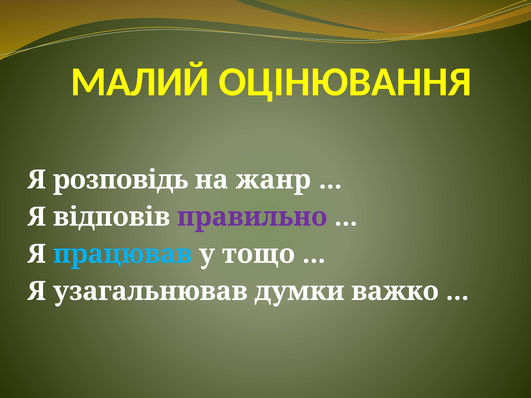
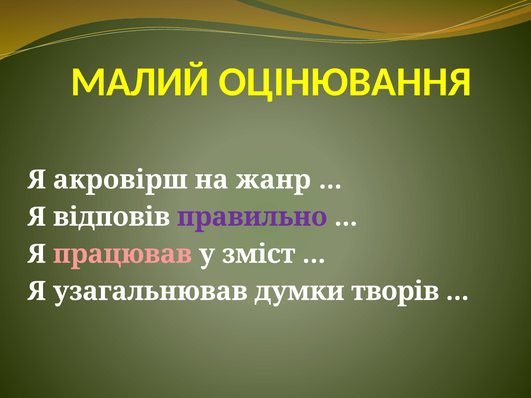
розповідь: розповідь -> акровірш (120, 180)
працював colour: light blue -> pink (123, 254)
тощо: тощо -> зміст (259, 254)
важко: важко -> творів (395, 291)
